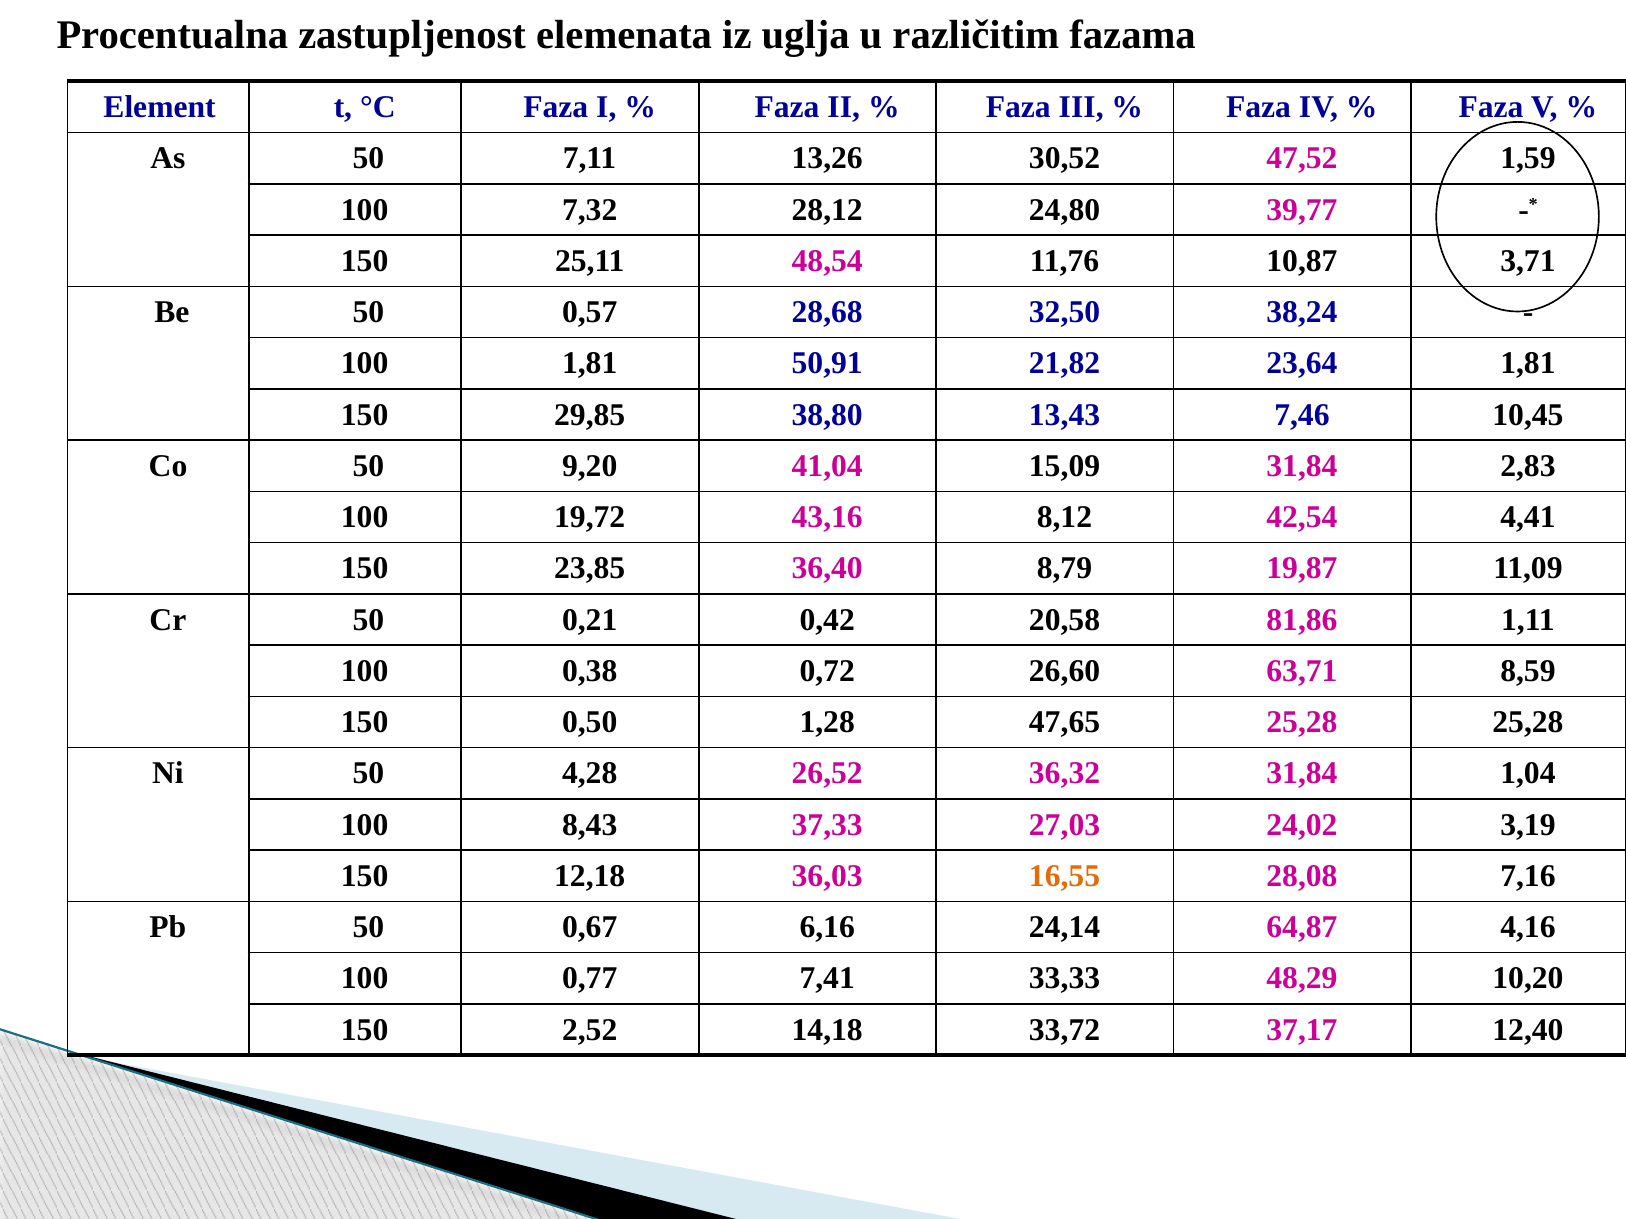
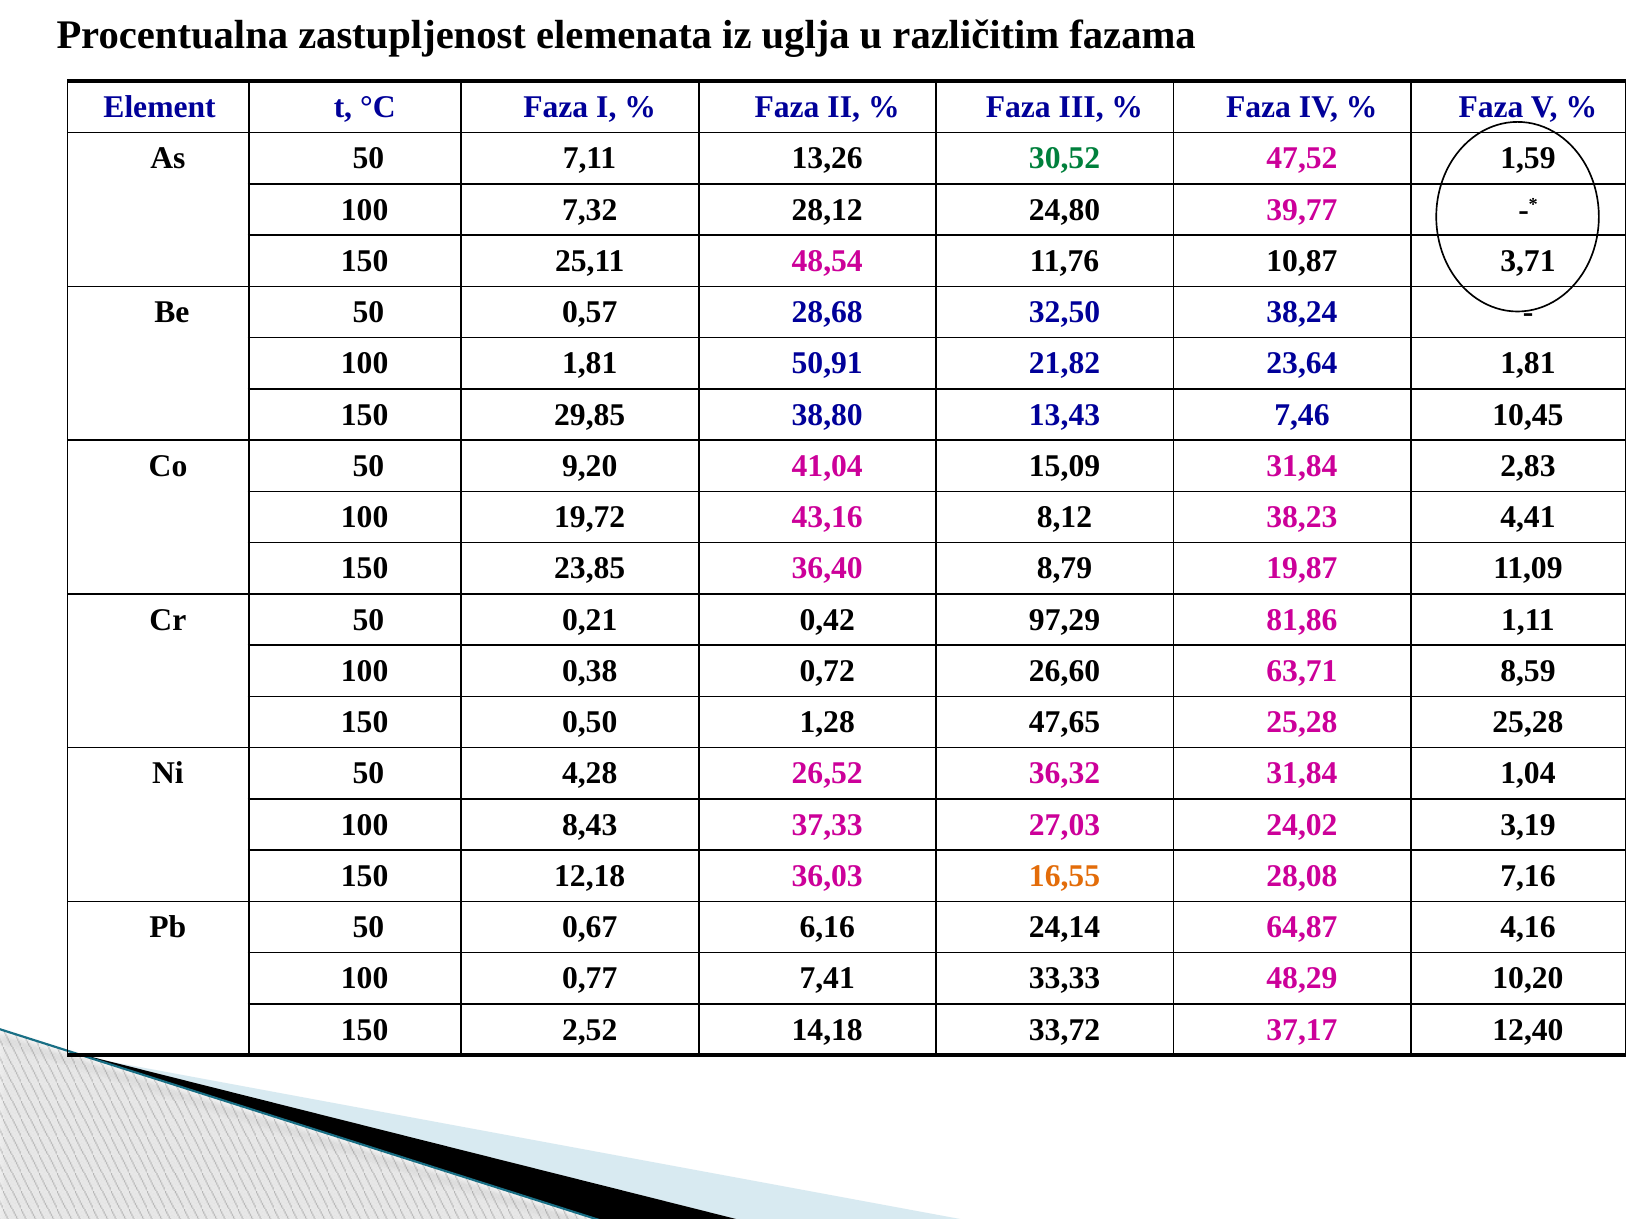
30,52 colour: black -> green (1065, 158)
42,54: 42,54 -> 38,23 (1302, 517)
20,58: 20,58 -> 97,29 (1065, 620)
